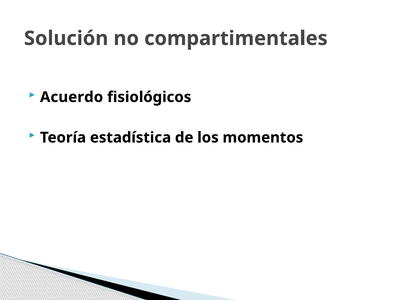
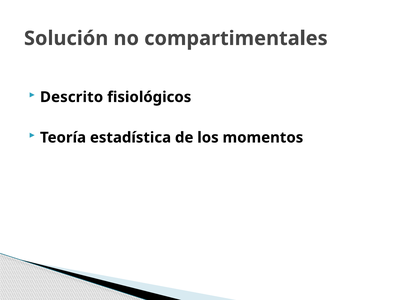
Acuerdo: Acuerdo -> Descrito (72, 97)
